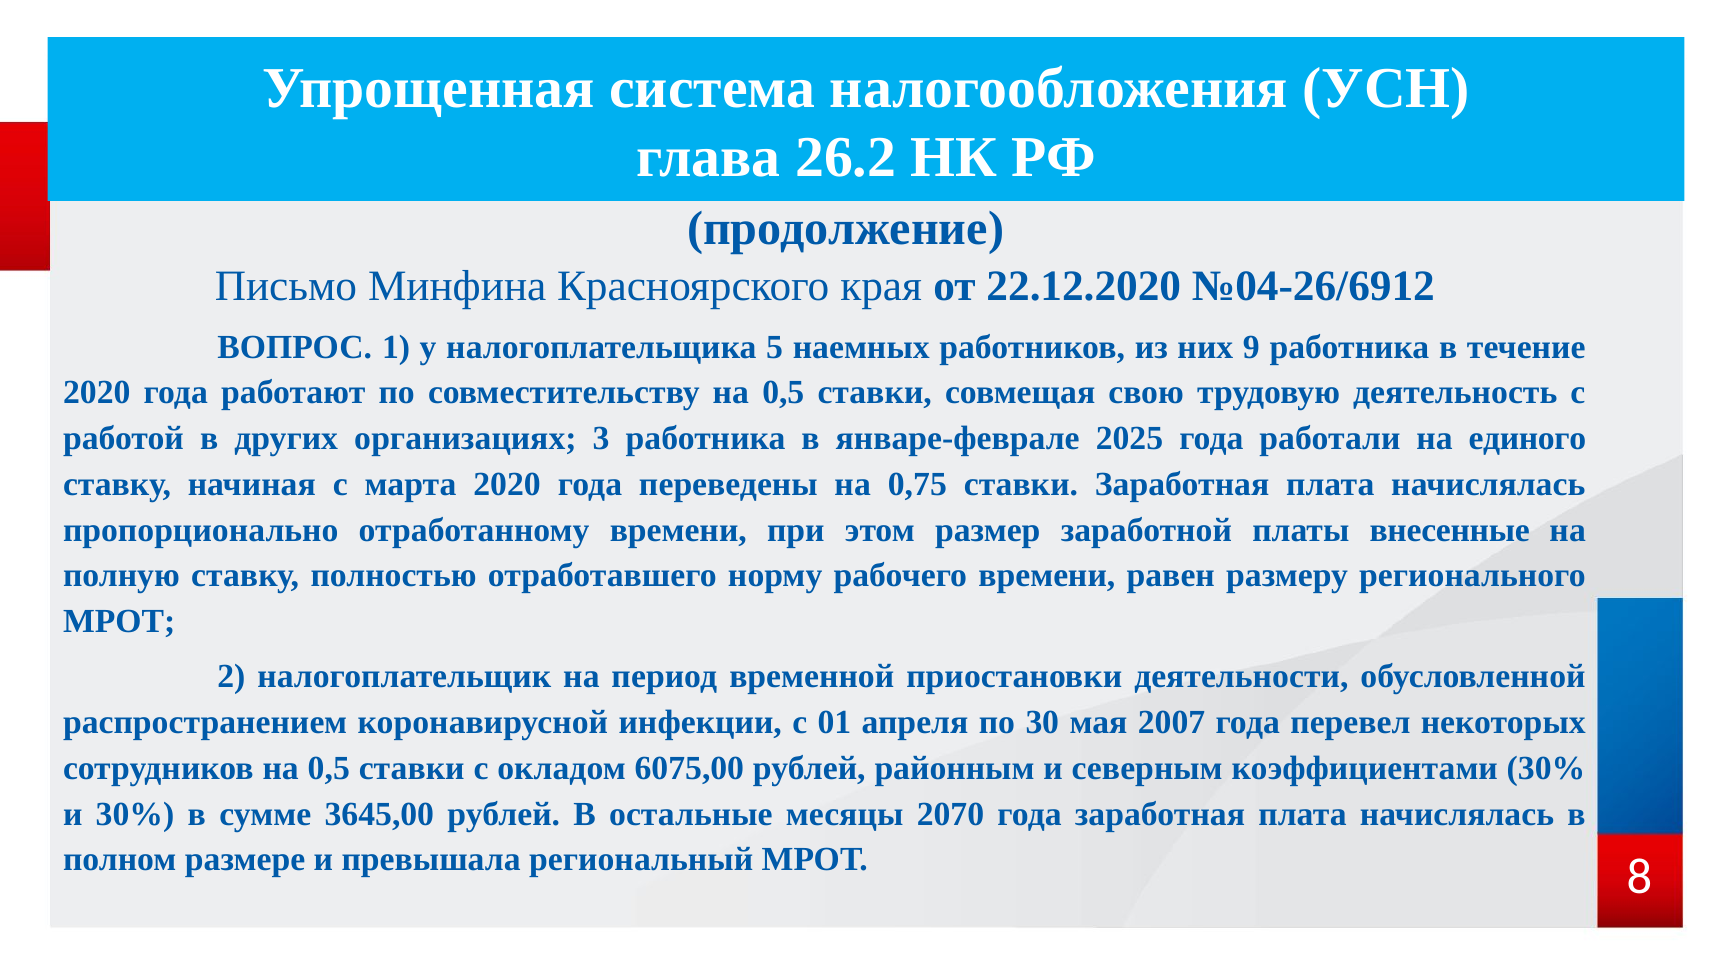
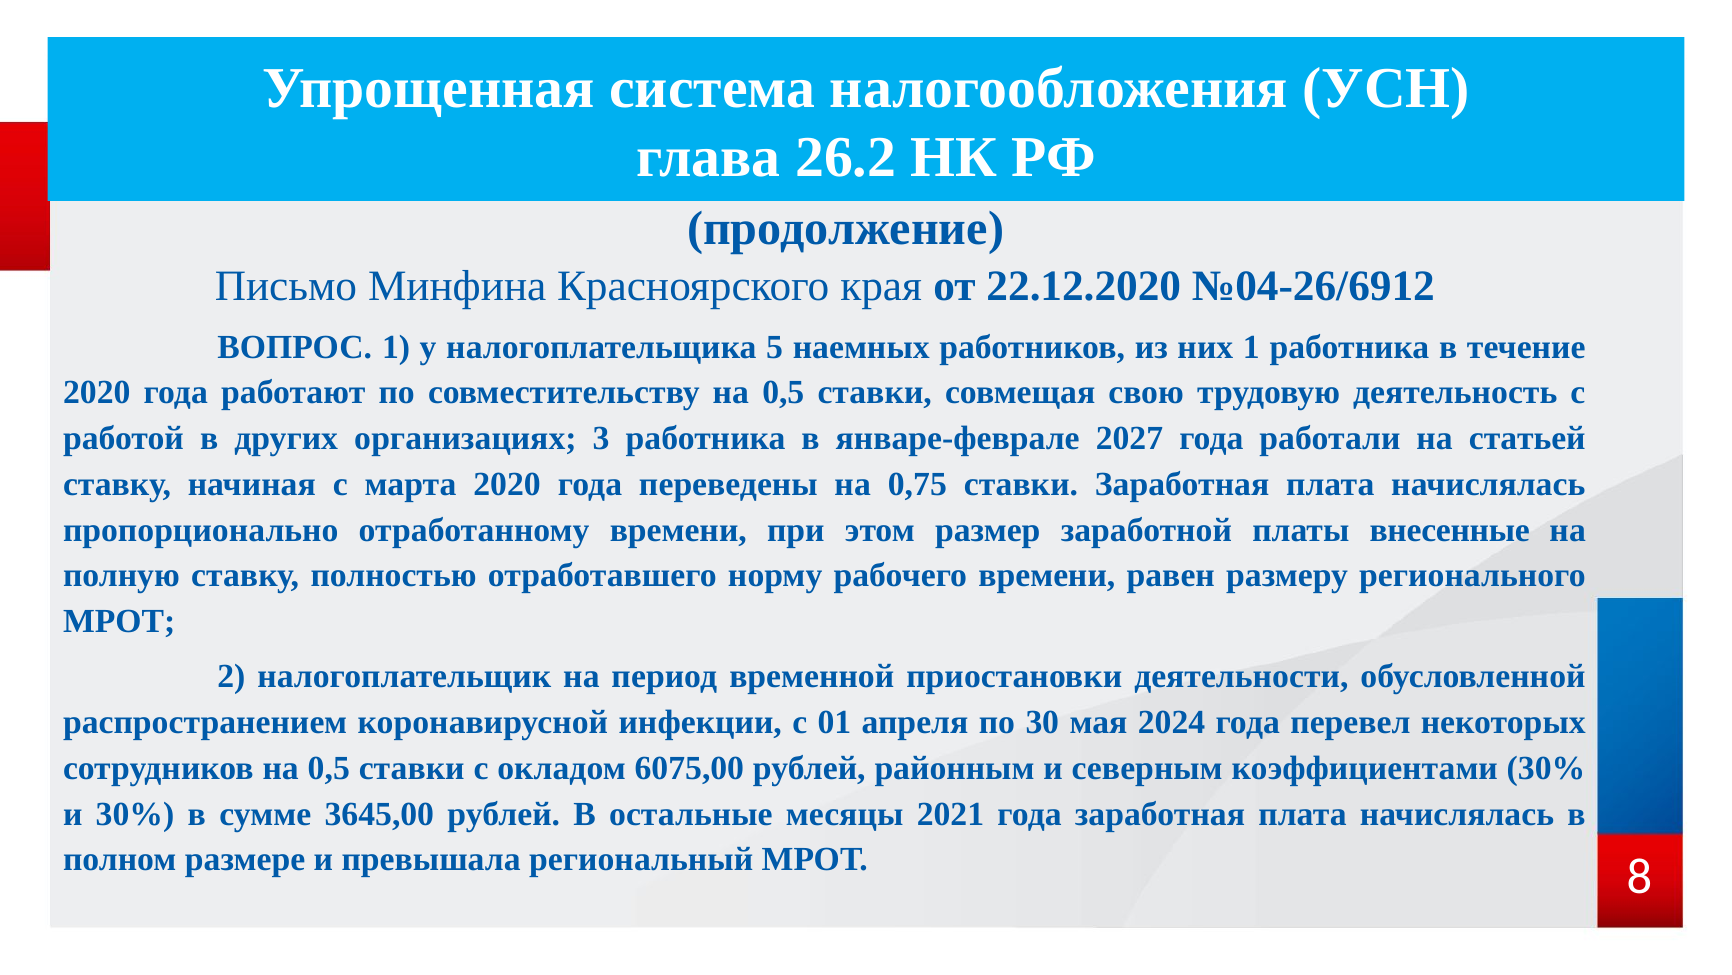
них 9: 9 -> 1 (1251, 347)
2025: 2025 -> 2027 (1129, 438)
единого: единого -> статьей (1527, 438)
2007: 2007 -> 2024 (1172, 722)
2070: 2070 -> 2021 (950, 813)
